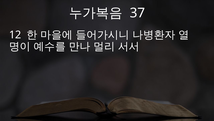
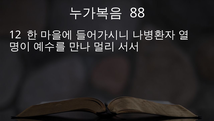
37: 37 -> 88 (137, 13)
